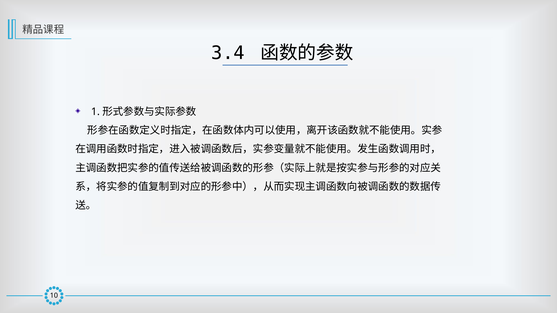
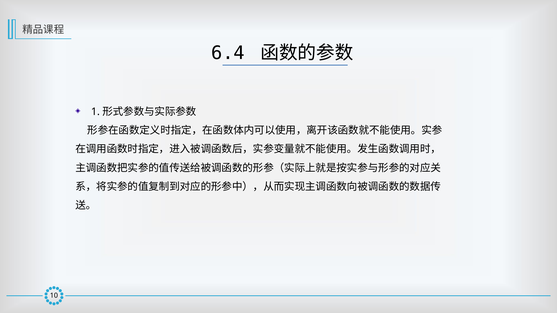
3.4: 3.4 -> 6.4 (228, 53)
